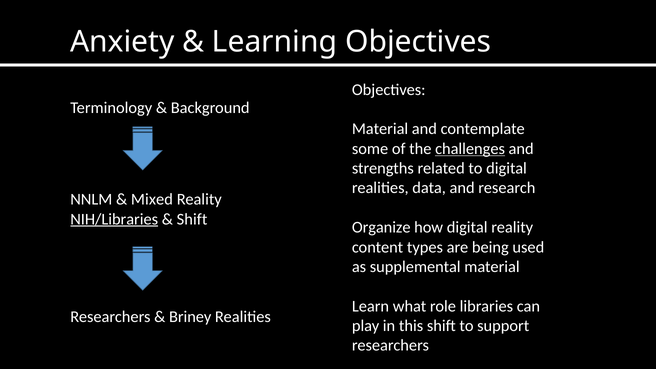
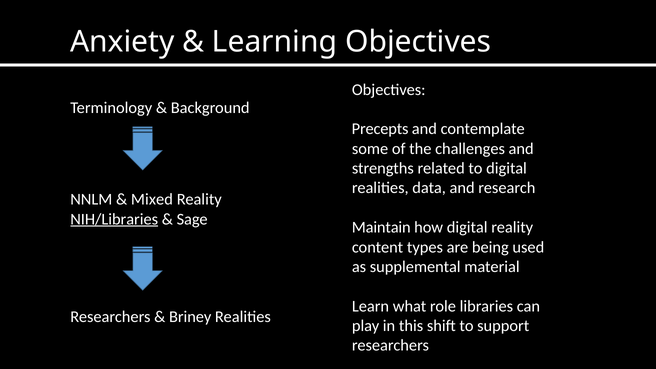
Material: Material -> Precepts (380, 129)
challenges underline: present -> none (470, 149)
Shift: Shift -> Sage (192, 219)
Organize: Organize -> Maintain (381, 227)
